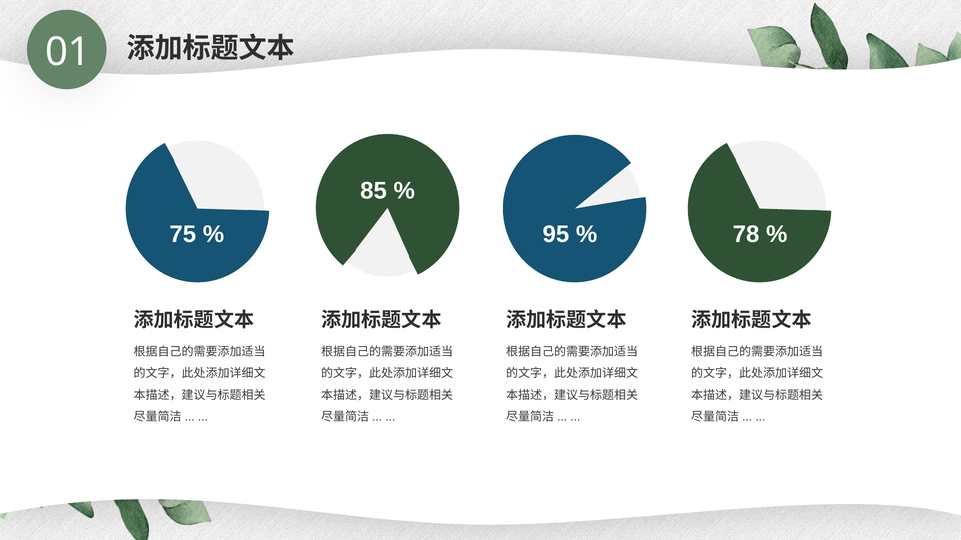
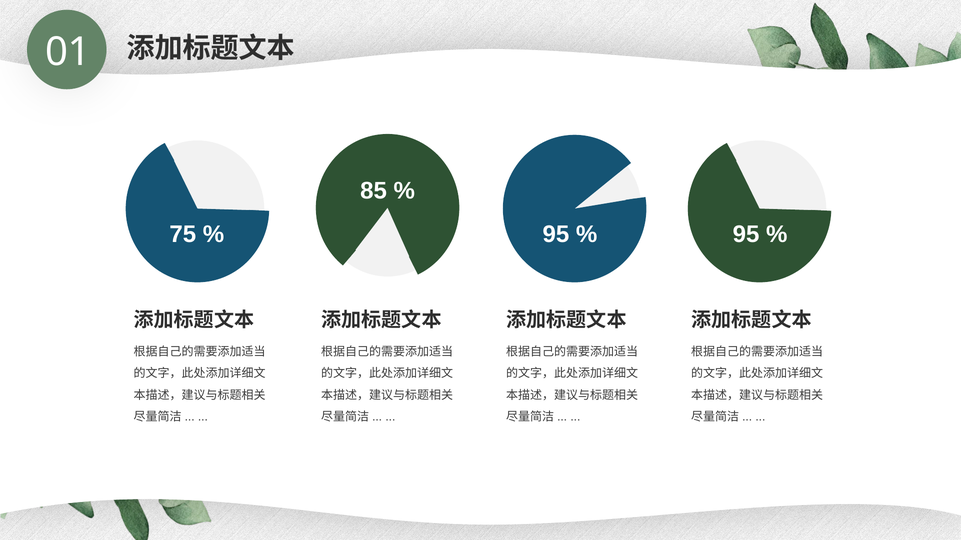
78: 78 -> 95 (746, 234)
